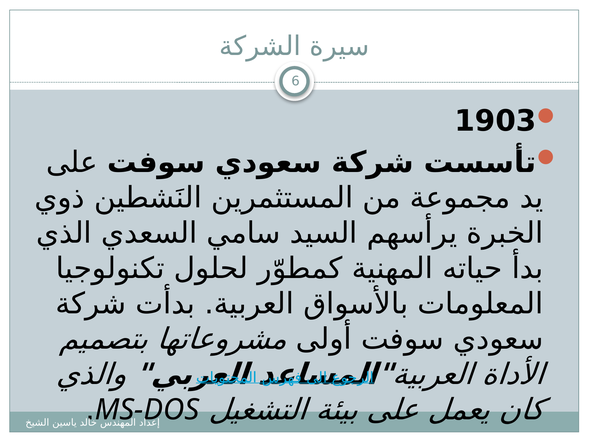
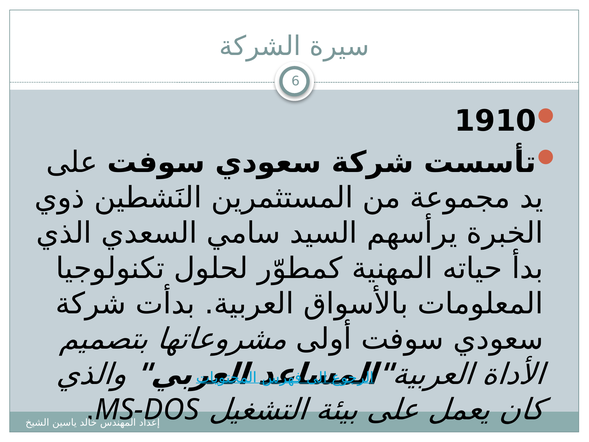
1903: 1903 -> 1910 (495, 121)
